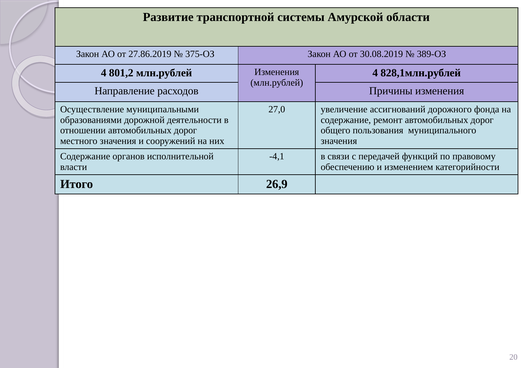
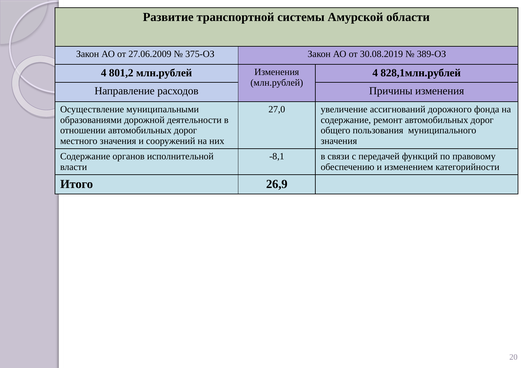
27.86.2019: 27.86.2019 -> 27.06.2009 (150, 54)
-4,1: -4,1 -> -8,1 (277, 156)
